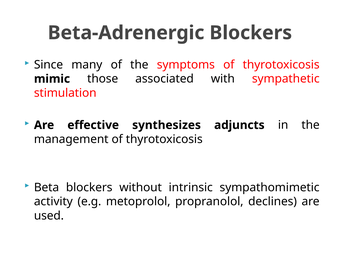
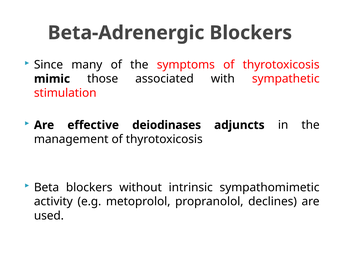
synthesizes: synthesizes -> deiodinases (167, 125)
